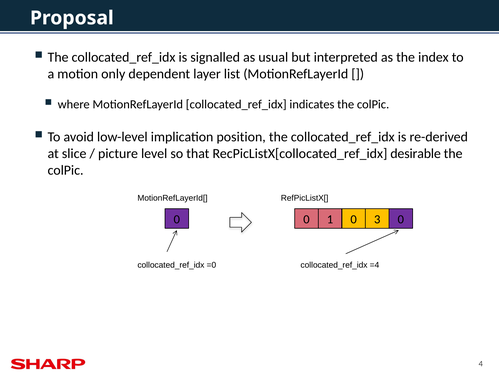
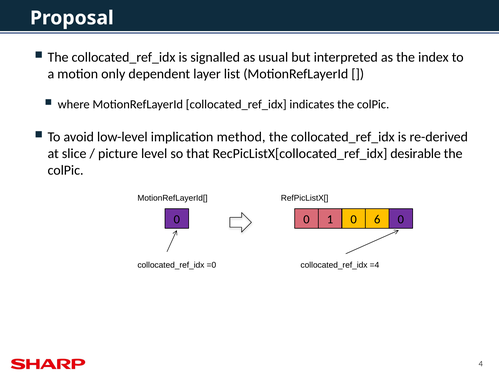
position: position -> method (241, 137)
3: 3 -> 6 (377, 219)
